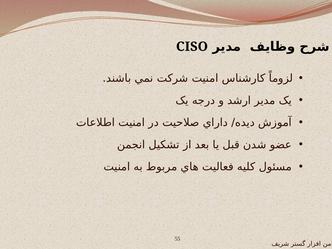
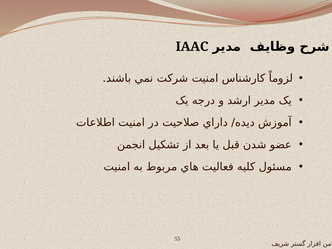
CISO: CISO -> IAAC (192, 47)
